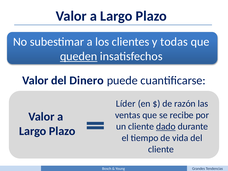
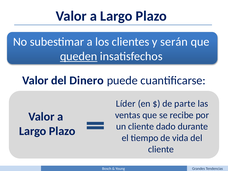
todas: todas -> serán (174, 42)
razón: razón -> parte (185, 104)
dado underline: present -> none (166, 126)
